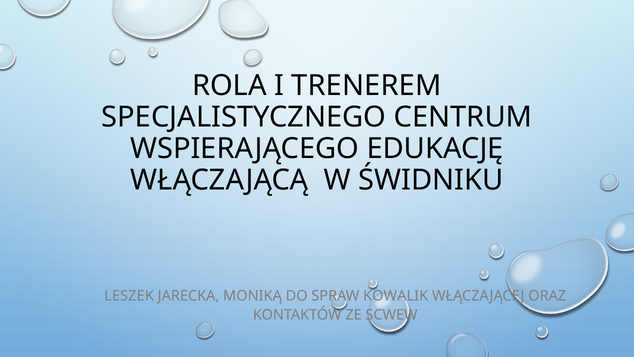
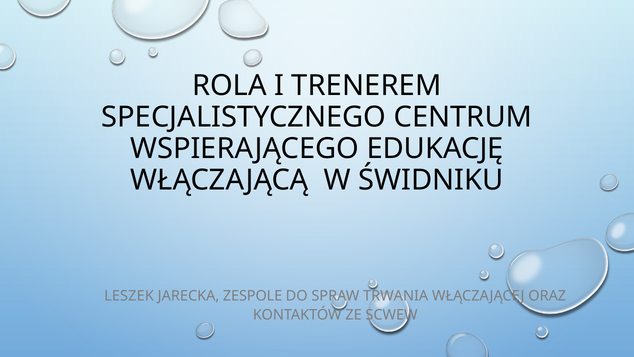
MONIKĄ: MONIKĄ -> ZESPOLE (253, 296)
KOWALIK: KOWALIK -> TRWANIA (396, 296)
